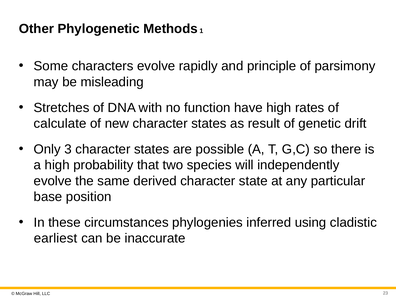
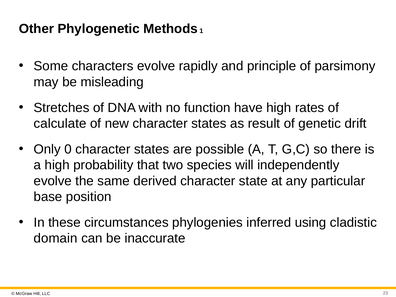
3: 3 -> 0 (68, 149)
earliest: earliest -> domain (56, 238)
